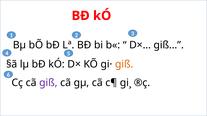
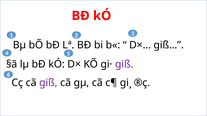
giß colour: orange -> purple (124, 64)
